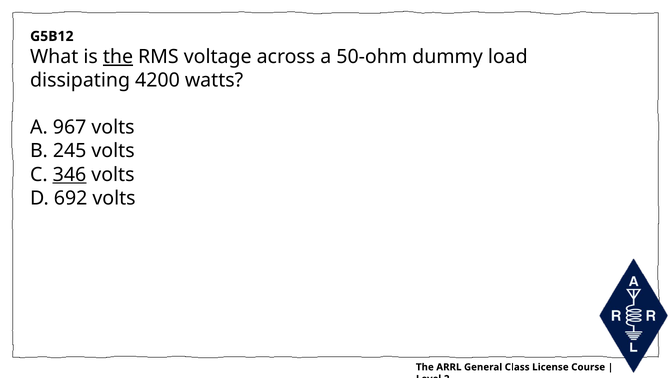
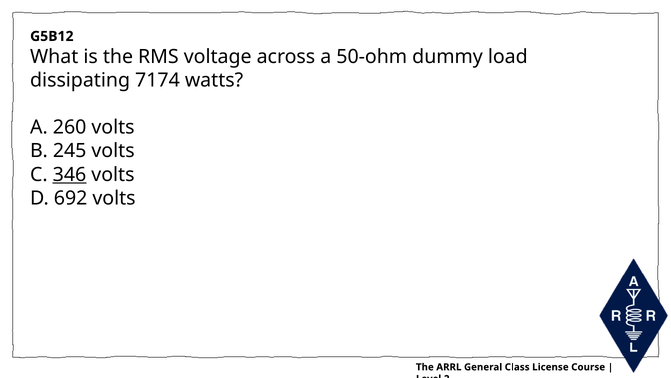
the underline: present -> none (118, 57)
4200: 4200 -> 7174 (157, 80)
967: 967 -> 260 (70, 127)
